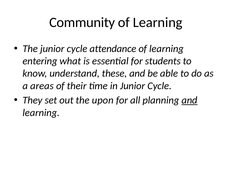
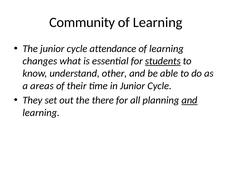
entering: entering -> changes (40, 61)
students underline: none -> present (163, 61)
these: these -> other (114, 73)
upon: upon -> there (103, 100)
